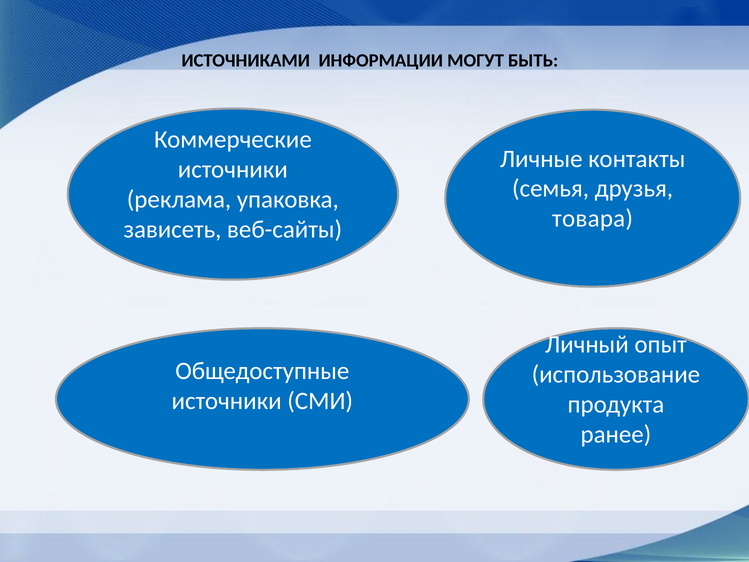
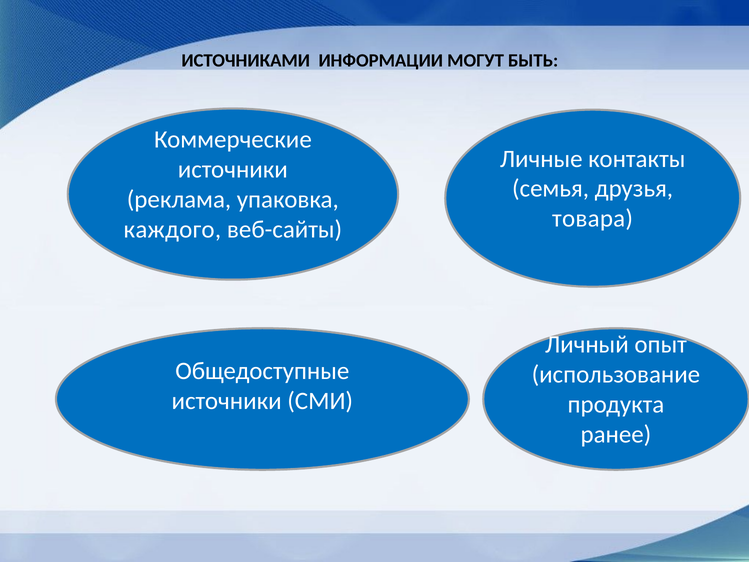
зависеть: зависеть -> каждого (172, 229)
